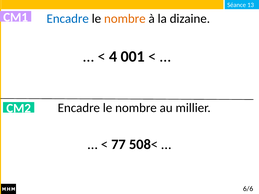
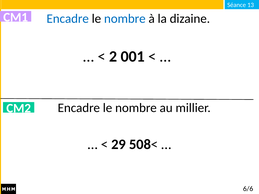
nombre colour: orange -> blue (125, 19)
4: 4 -> 2 (113, 57)
77: 77 -> 29 (119, 145)
